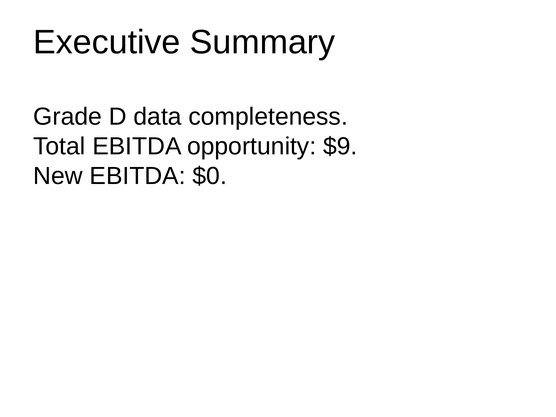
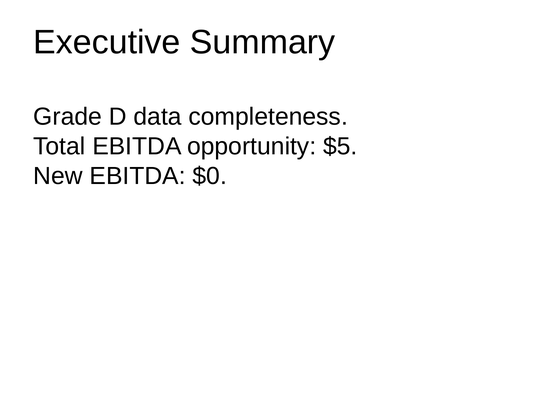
$9: $9 -> $5 (340, 146)
